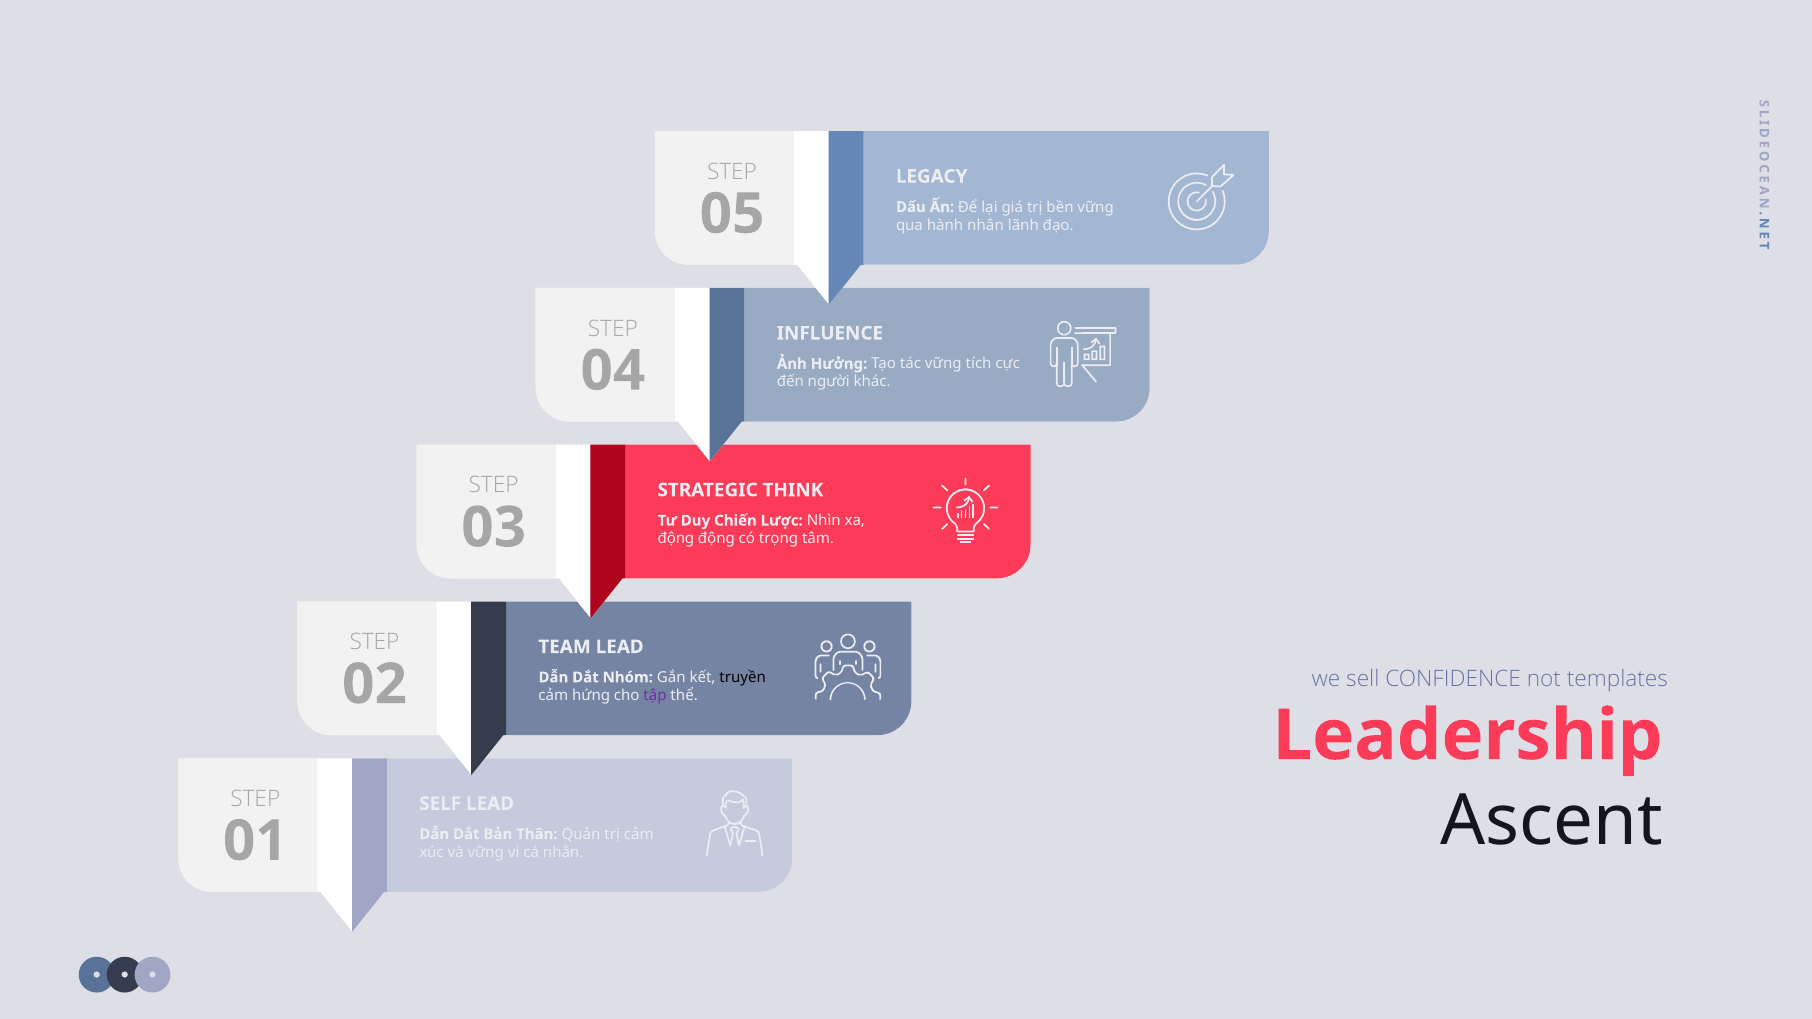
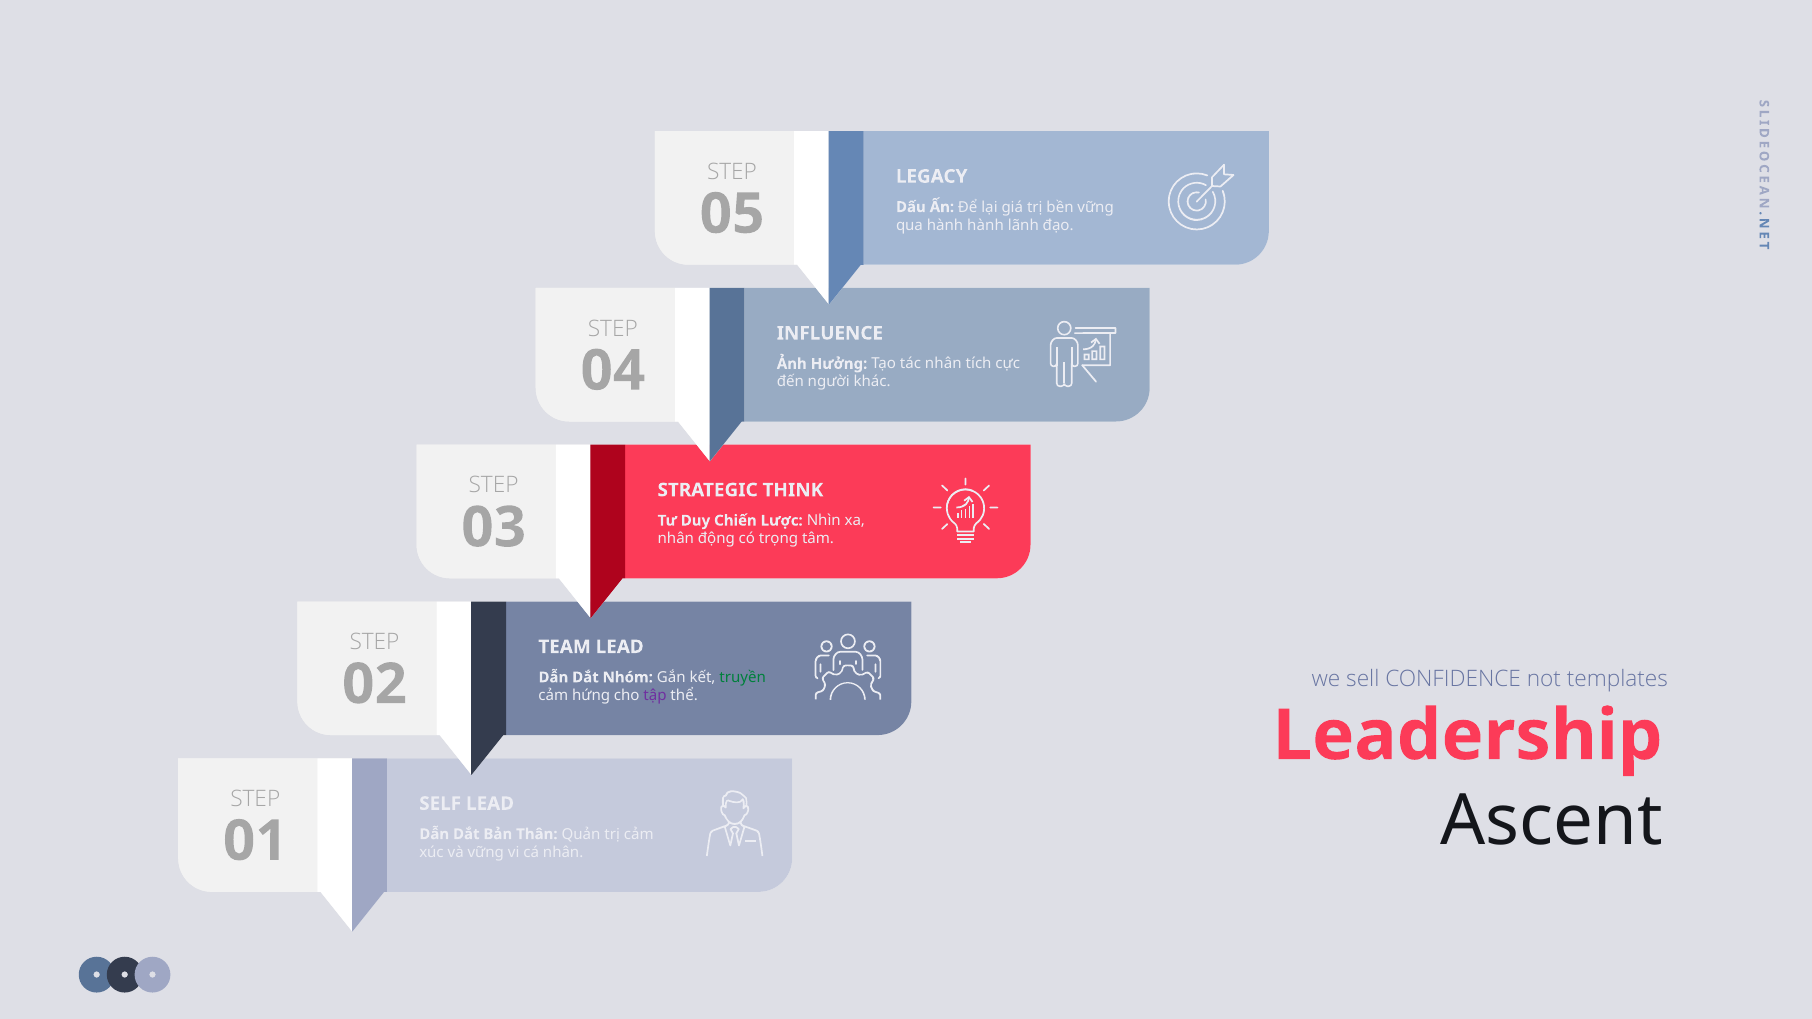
hành nhân: nhân -> hành (985, 225)
tác vững: vững -> nhân (943, 364)
động: động -> nhân (676, 539)
truyền colour: black -> green (743, 678)
